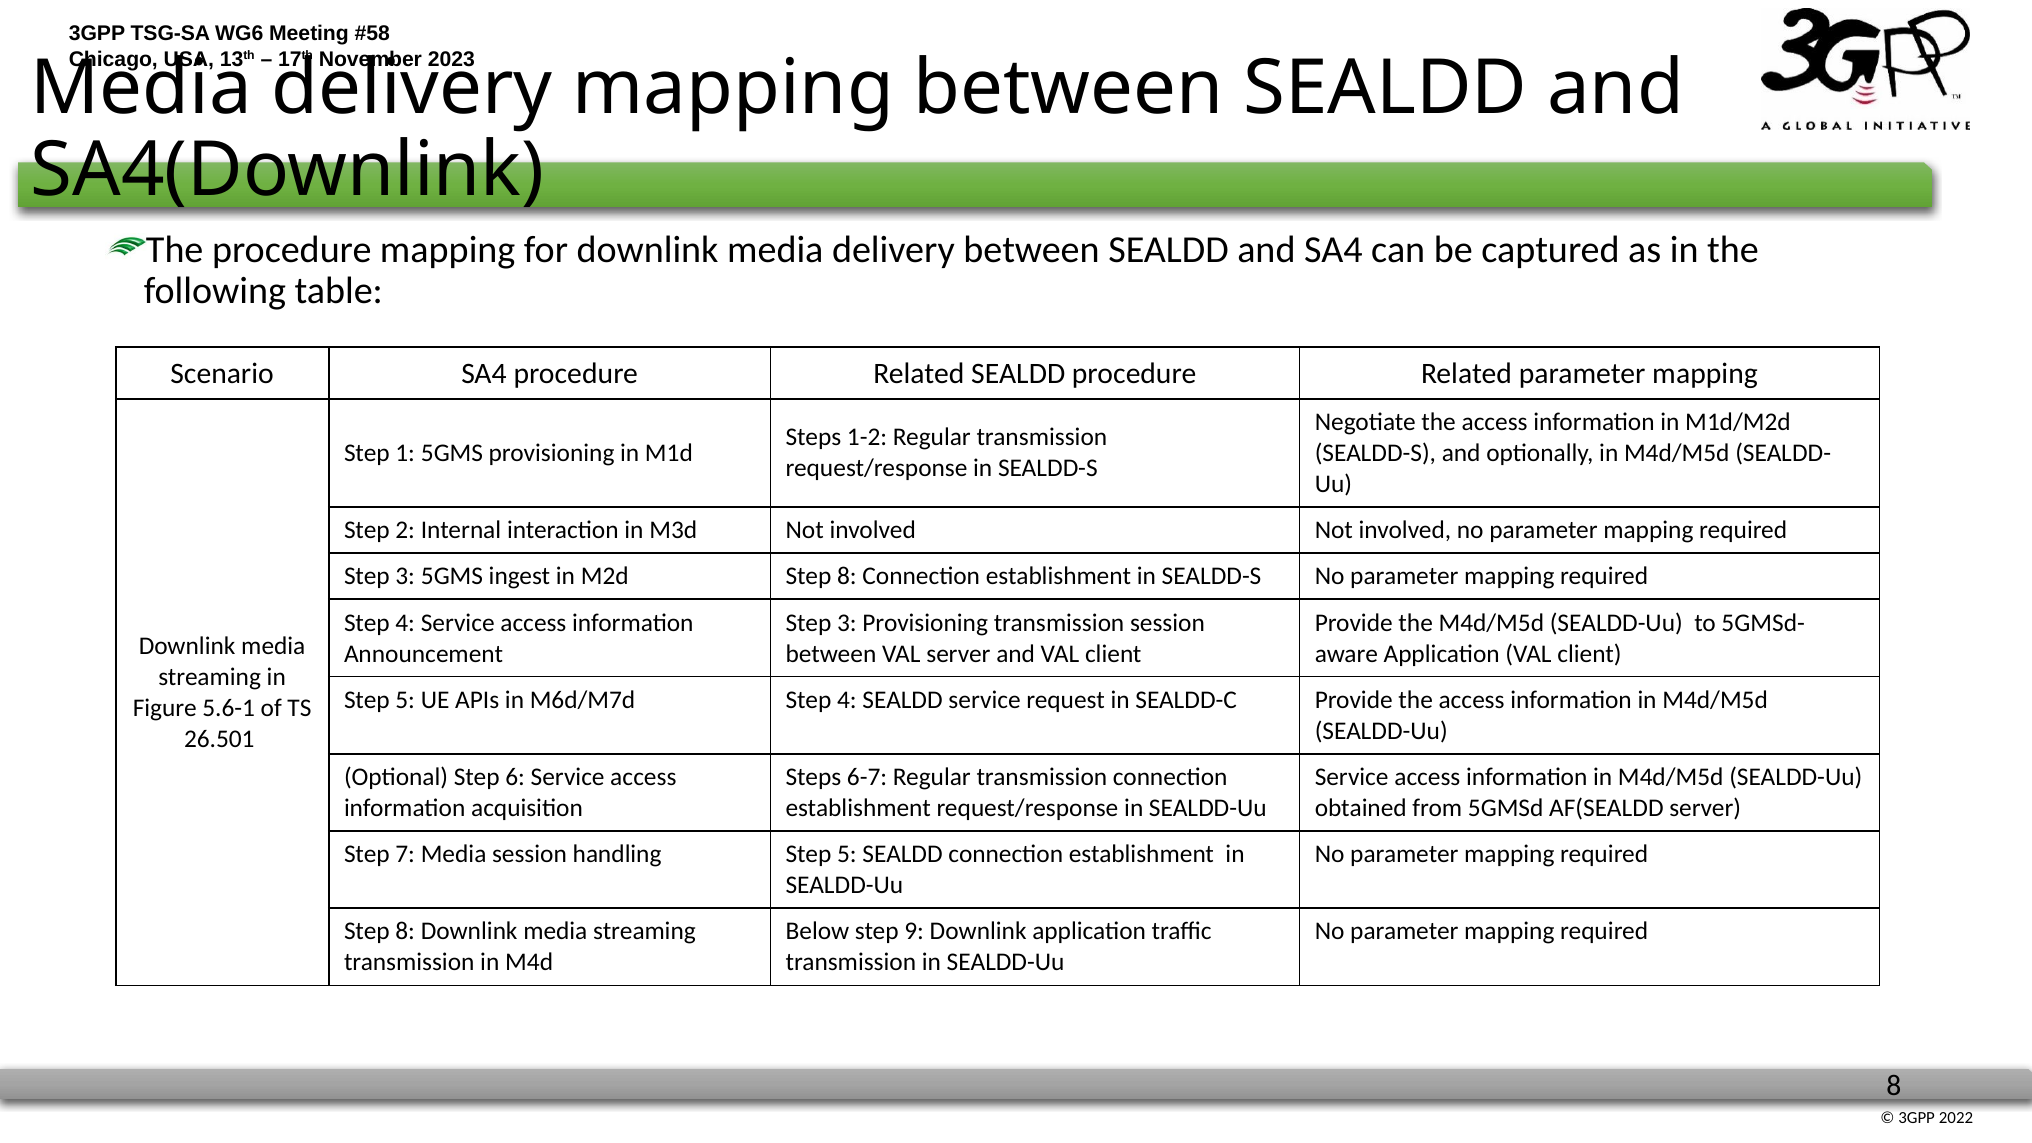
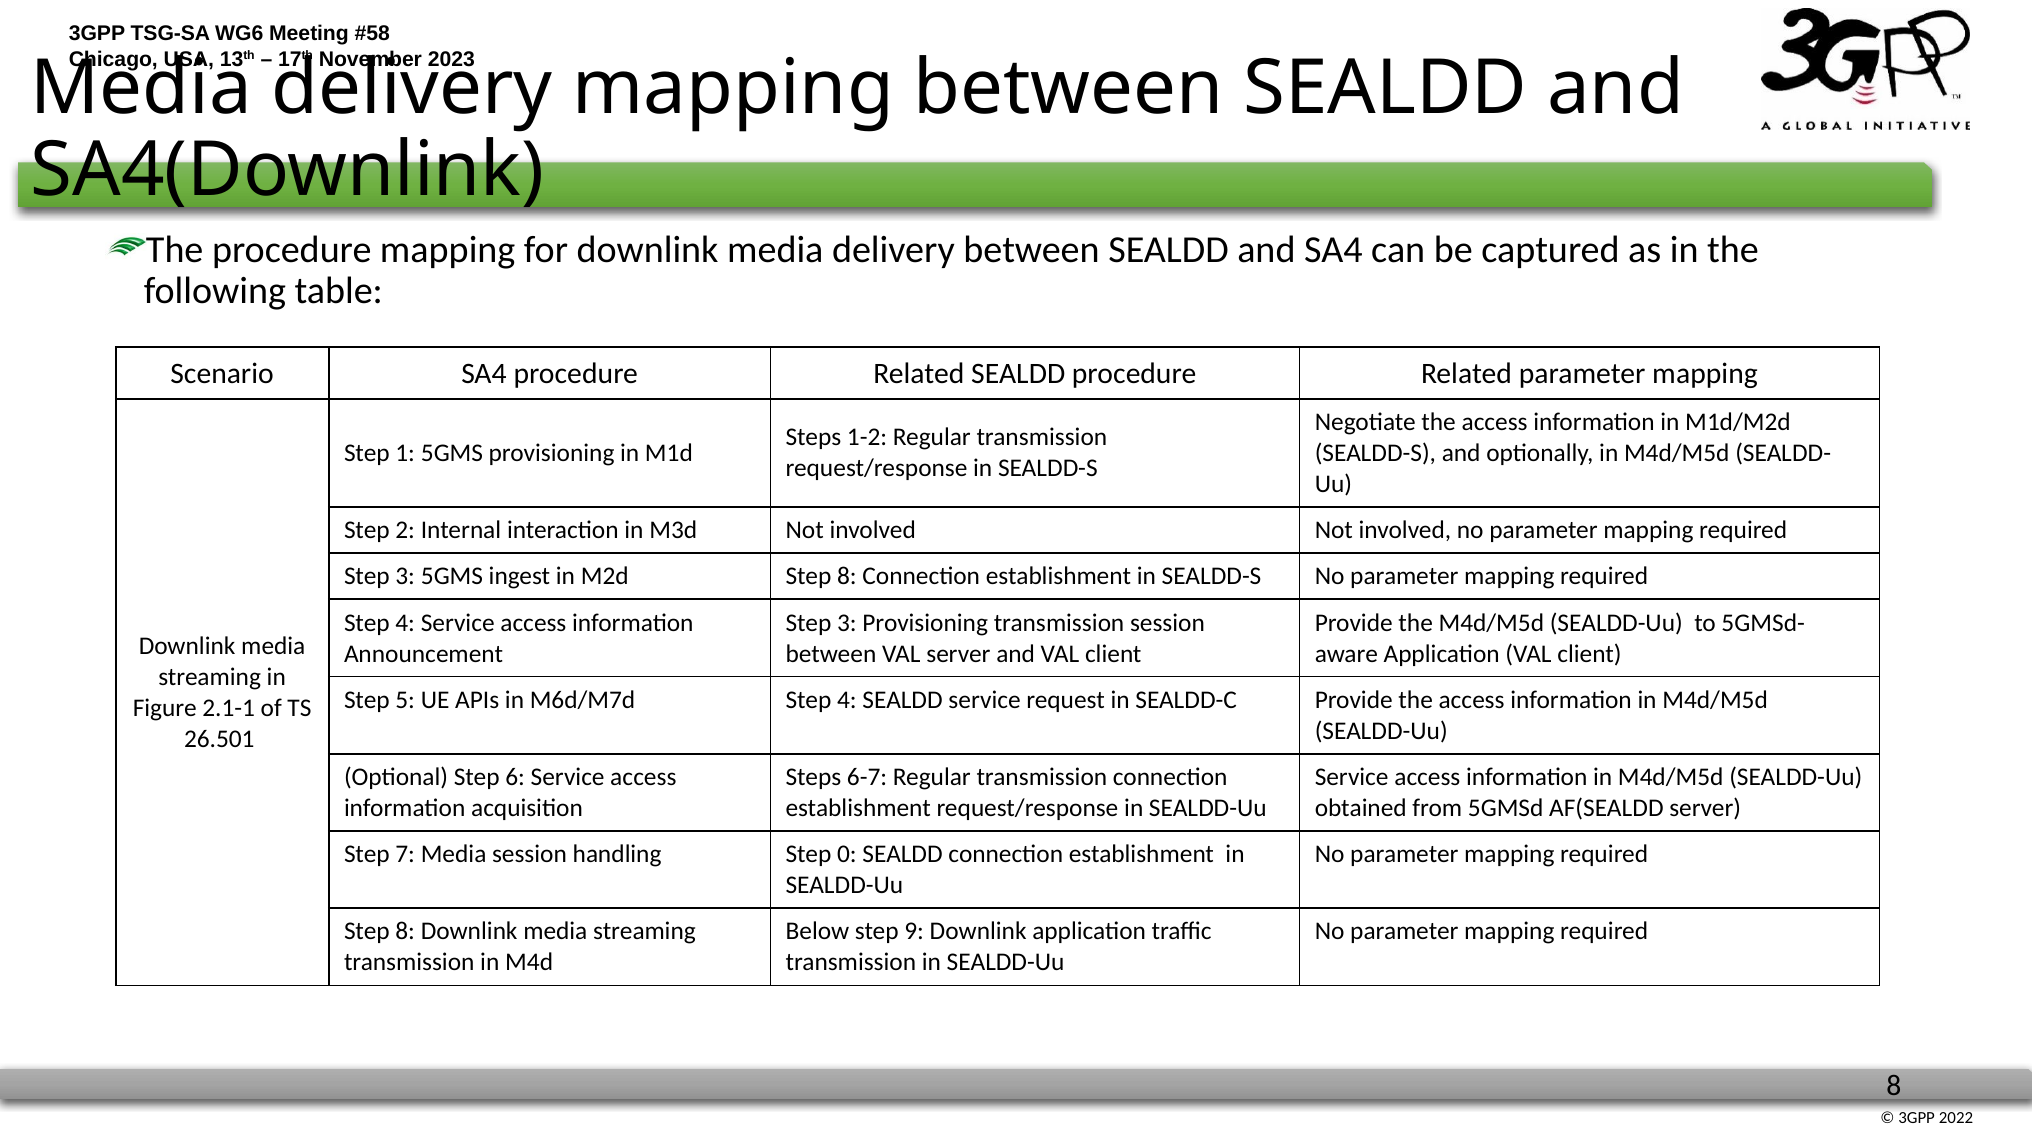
5.6-1: 5.6-1 -> 2.1-1 (229, 708)
handling Step 5: 5 -> 0 (847, 854)
